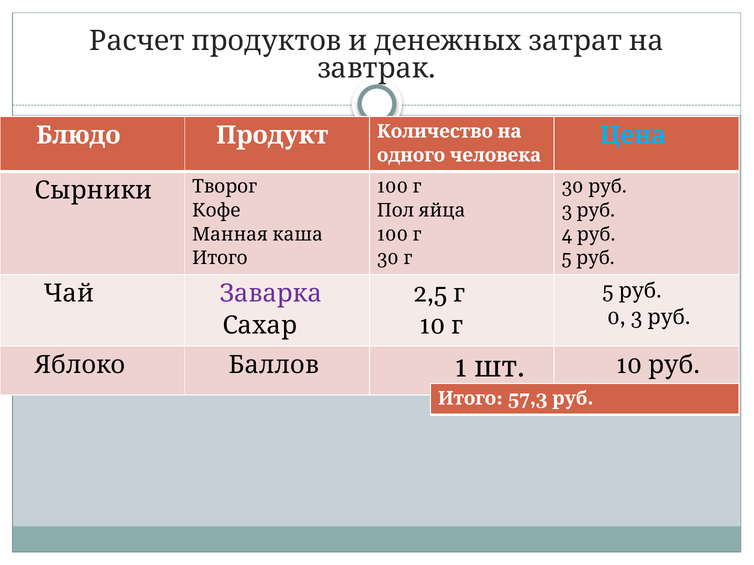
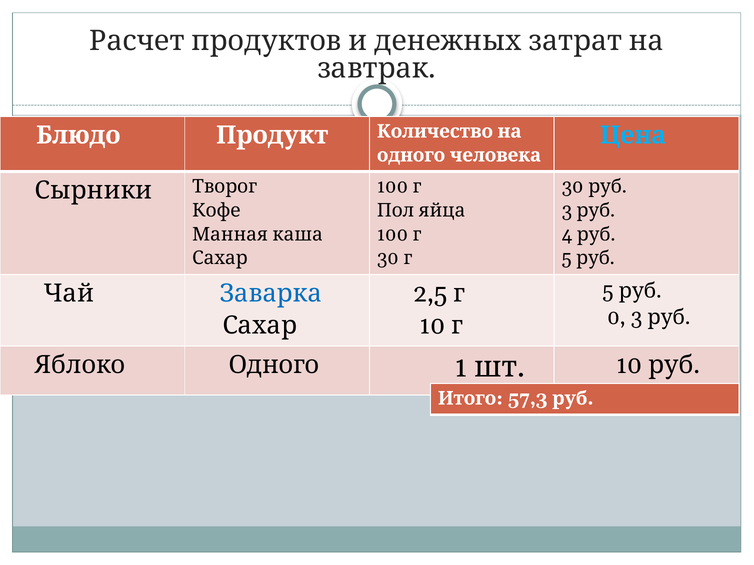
Итого: Итого -> Сахар (220, 258)
Заварка colour: purple -> blue (271, 294)
Яблоко Баллов: Баллов -> Одного (274, 365)
